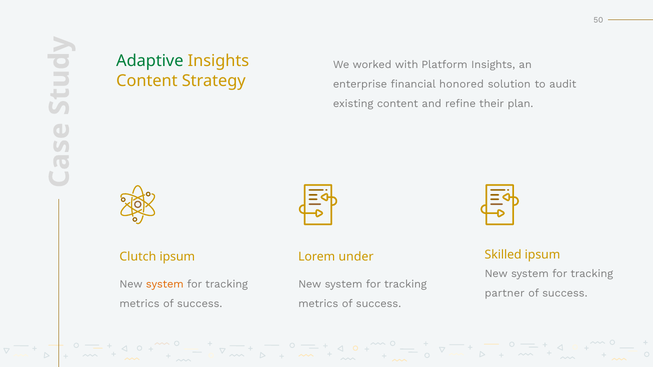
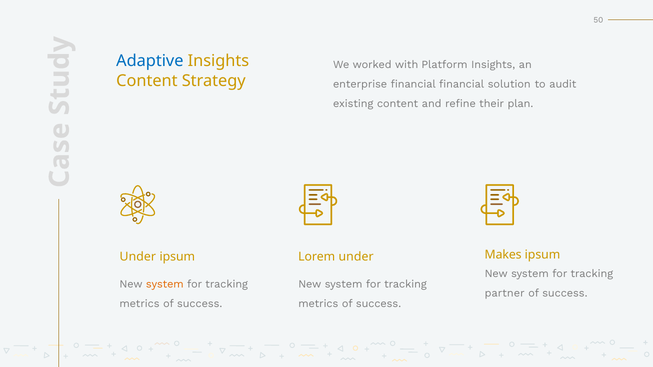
Adaptive colour: green -> blue (150, 61)
financial honored: honored -> financial (462, 84)
Skilled: Skilled -> Makes (503, 255)
Clutch: Clutch -> Under (138, 257)
